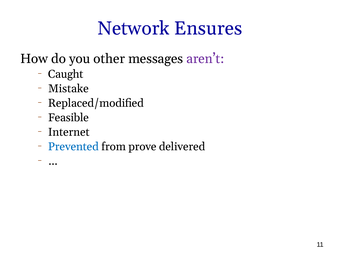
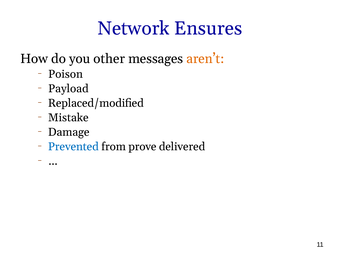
aren’t colour: purple -> orange (205, 59)
Caught: Caught -> Poison (66, 74)
Mistake: Mistake -> Payload (68, 89)
Feasible: Feasible -> Mistake (68, 118)
Internet: Internet -> Damage (69, 132)
